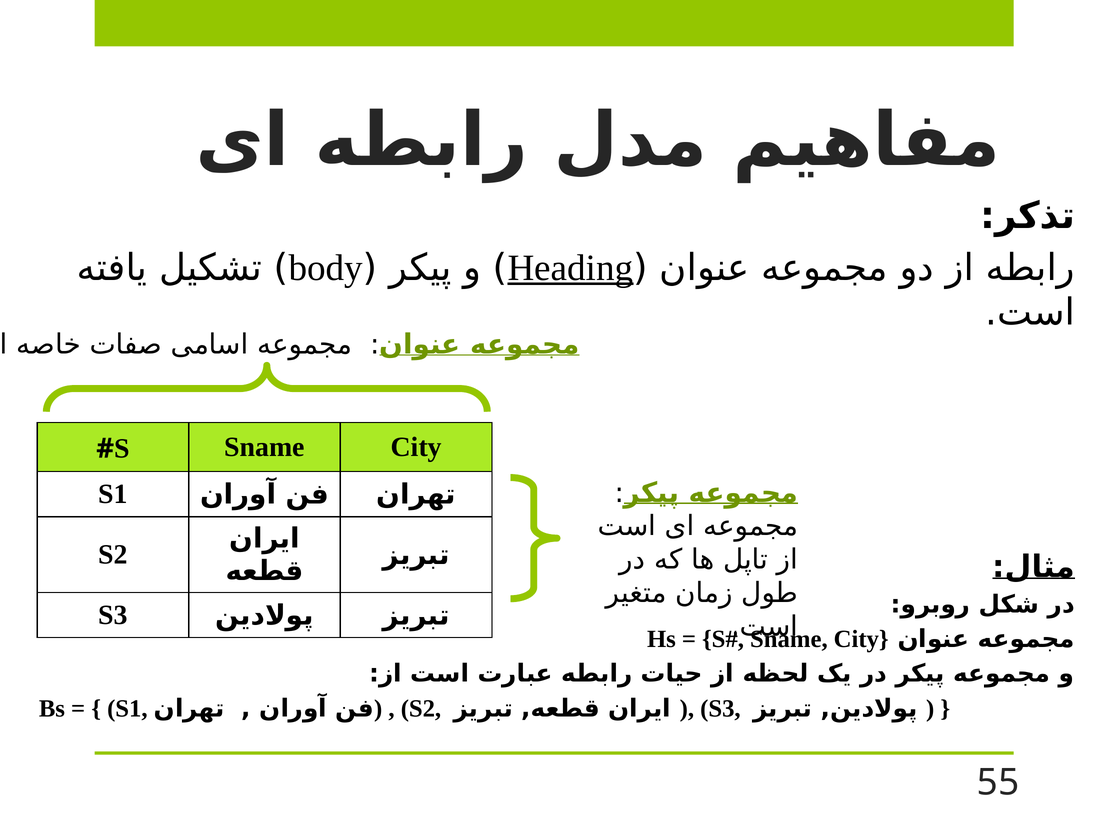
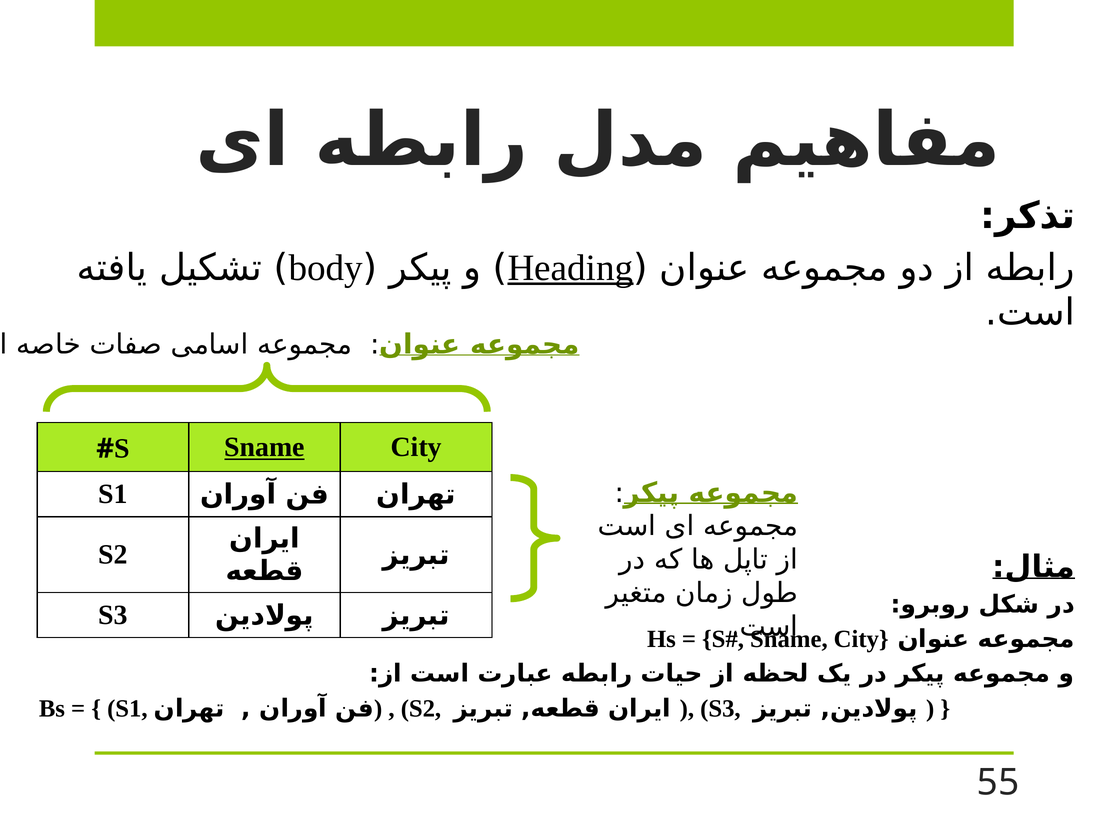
Sname underline: none -> present (265, 448)
